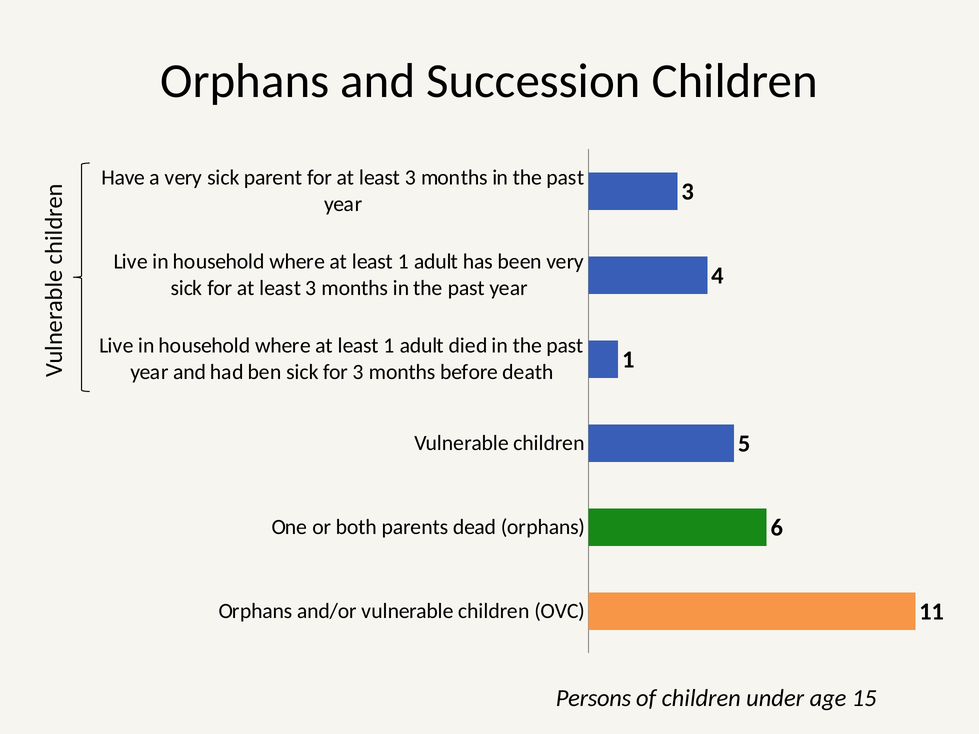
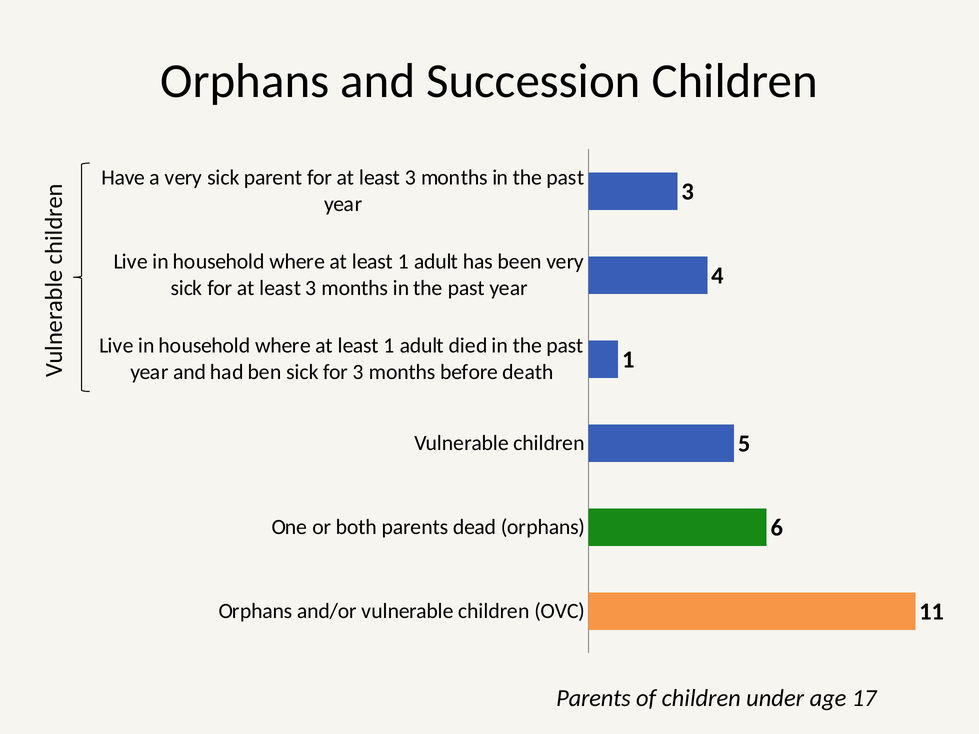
Persons: Persons -> Parents (593, 698)
15: 15 -> 17 (864, 698)
